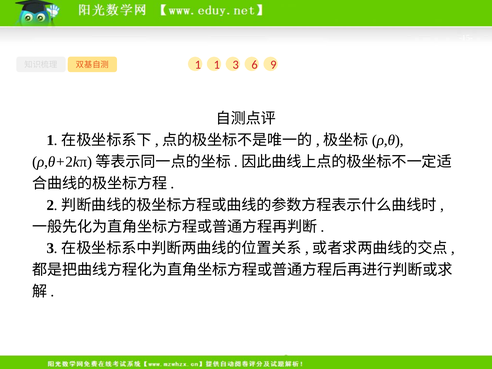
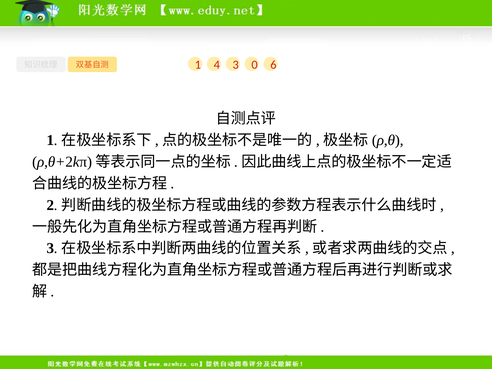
9: 9 -> 6 (273, 65)
1: 1 -> 4 (217, 65)
6: 6 -> 0 (255, 65)
